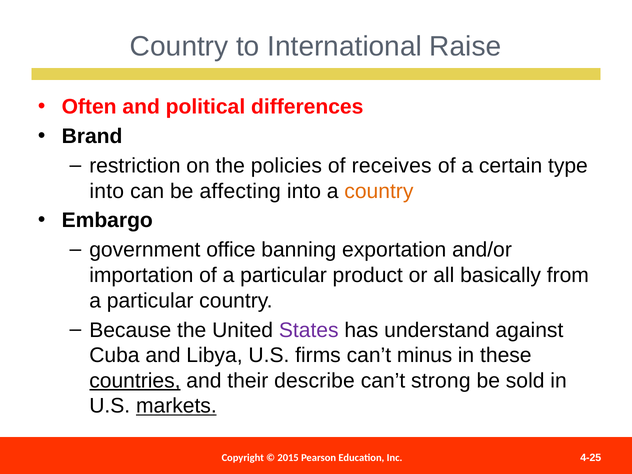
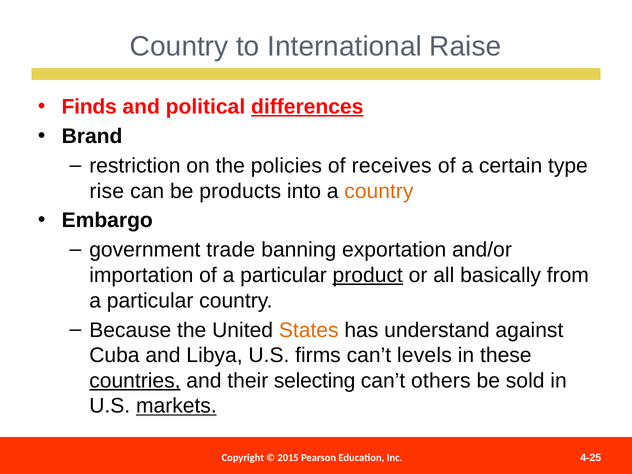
Often: Often -> Finds (89, 107)
differences underline: none -> present (307, 107)
into: into -> rise (107, 191)
affecting: affecting -> products (240, 191)
office: office -> trade (231, 250)
product underline: none -> present (368, 275)
States colour: purple -> orange (309, 330)
minus: minus -> levels (424, 355)
describe: describe -> selecting (315, 381)
strong: strong -> others (441, 381)
